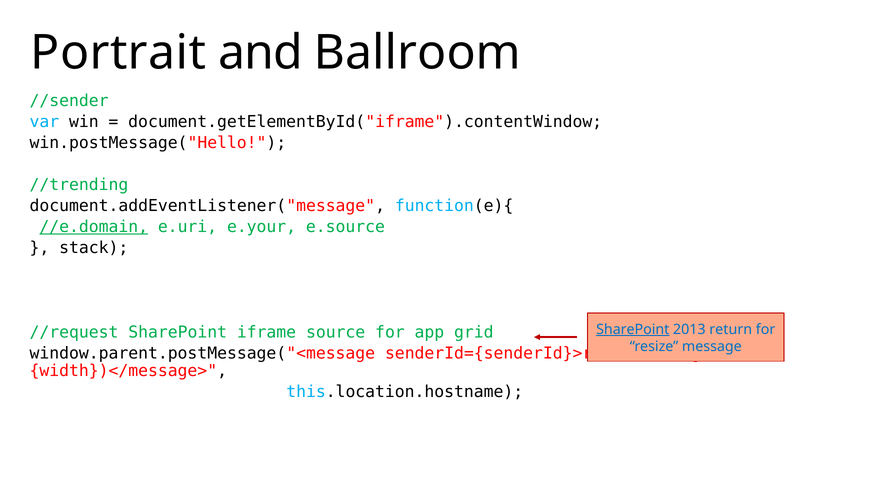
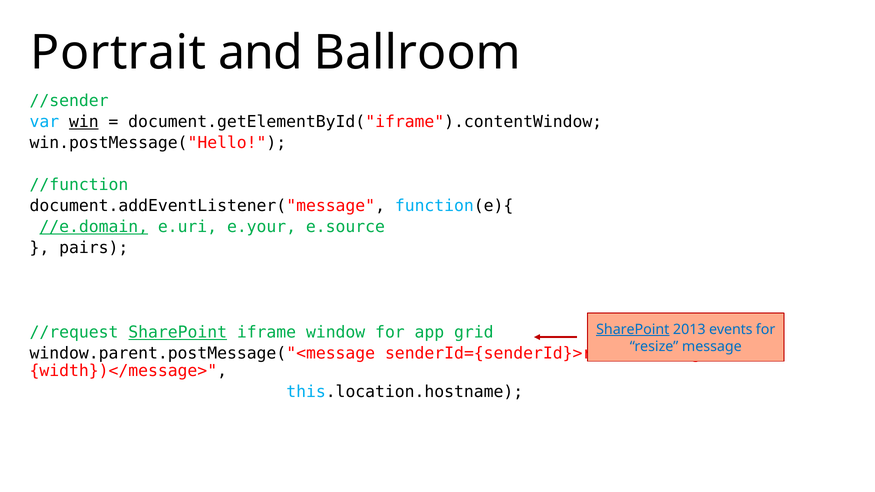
win underline: none -> present (84, 122)
//trending: //trending -> //function (79, 185)
stack: stack -> pairs (94, 248)
SharePoint underline: none -> present (178, 332)
source: source -> window (336, 332)
return: return -> events (731, 330)
